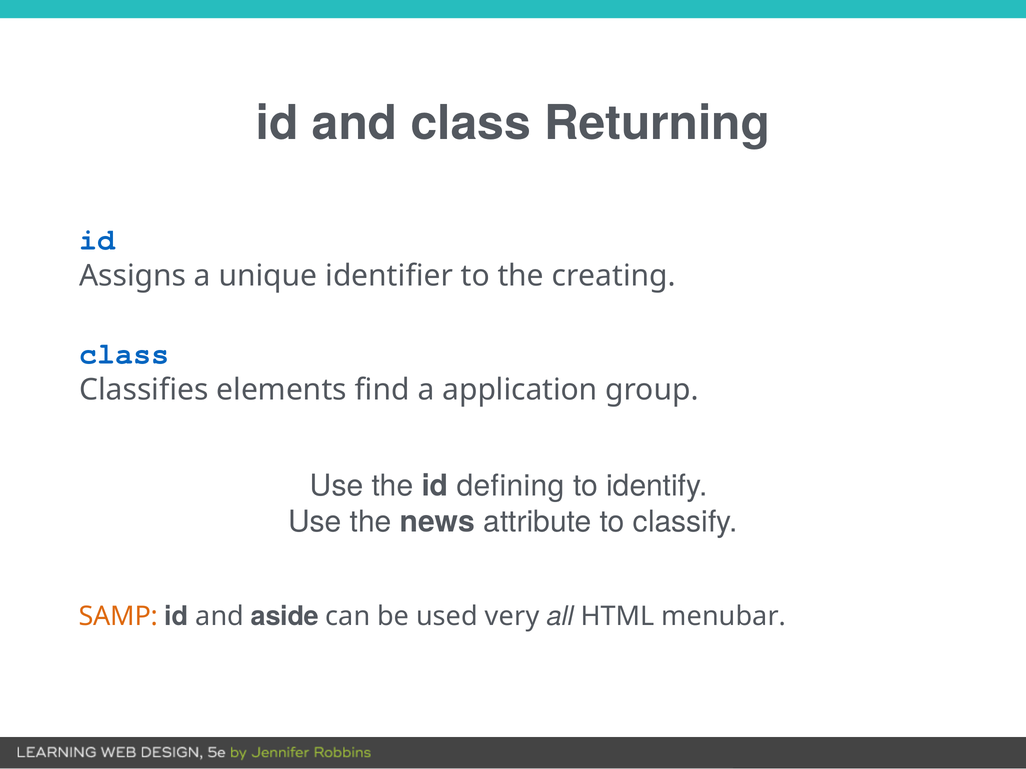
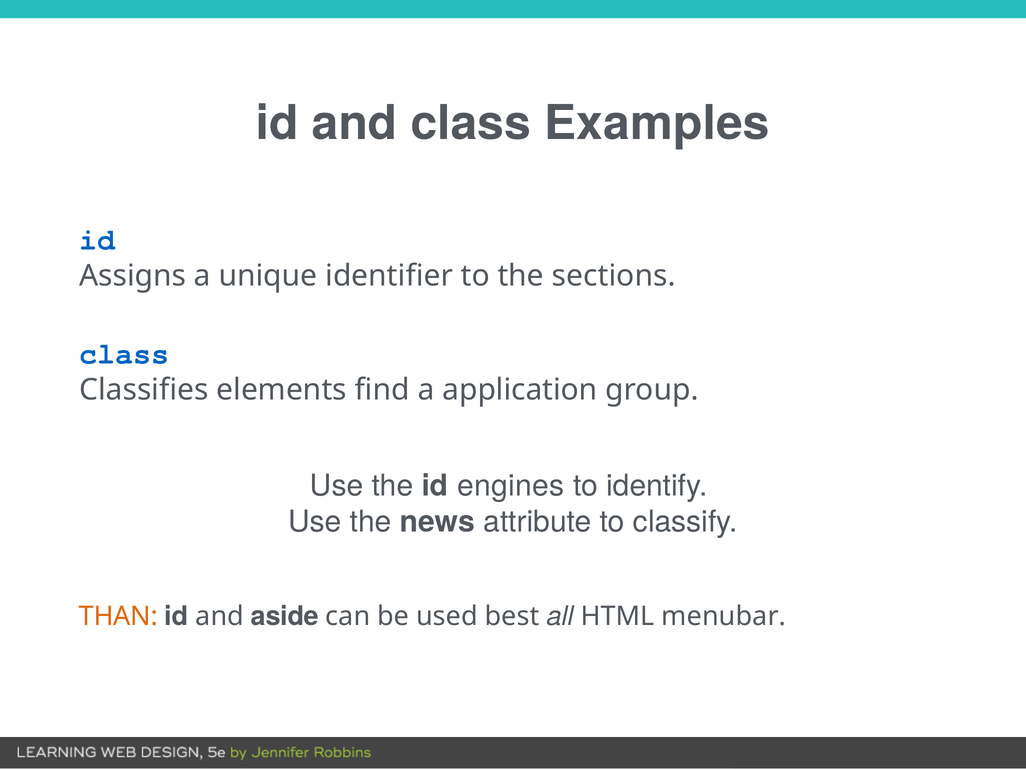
Returning: Returning -> Examples (657, 124)
creating: creating -> sections (614, 276)
defining: defining -> engines (511, 486)
SAMP: SAMP -> THAN (118, 617)
very: very -> best (512, 617)
